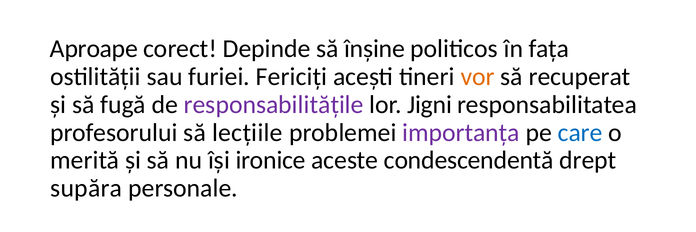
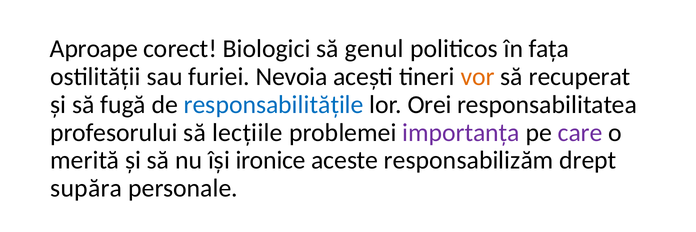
Depinde: Depinde -> Biologici (267, 49)
înșine: înșine -> genul (374, 49)
Fericiți: Fericiți -> Nevoia (292, 77)
responsabilitățile colour: purple -> blue (274, 105)
Jigni: Jigni -> Orei (430, 105)
care colour: blue -> purple (580, 133)
condescendentă: condescendentă -> responsabilizăm (469, 160)
